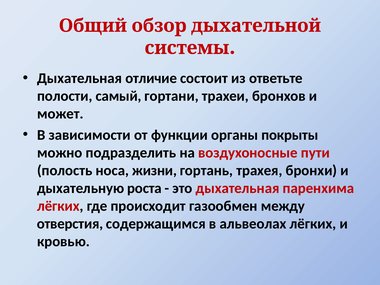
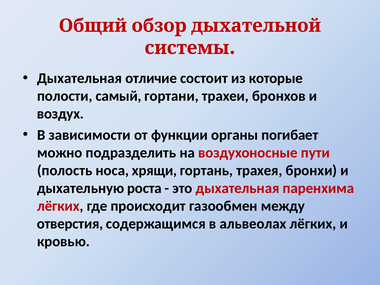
ответьте: ответьте -> которые (276, 78)
может: может -> воздух (60, 114)
покрыты: покрыты -> погибает (290, 135)
жизни: жизни -> хрящи (154, 170)
